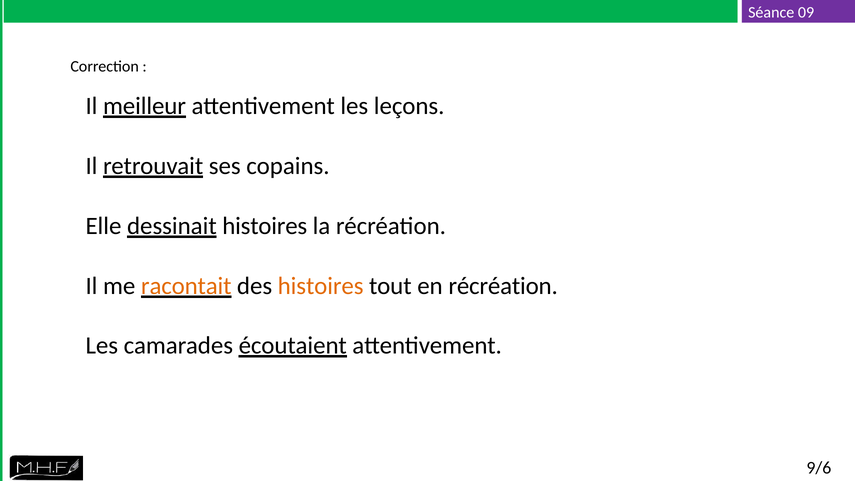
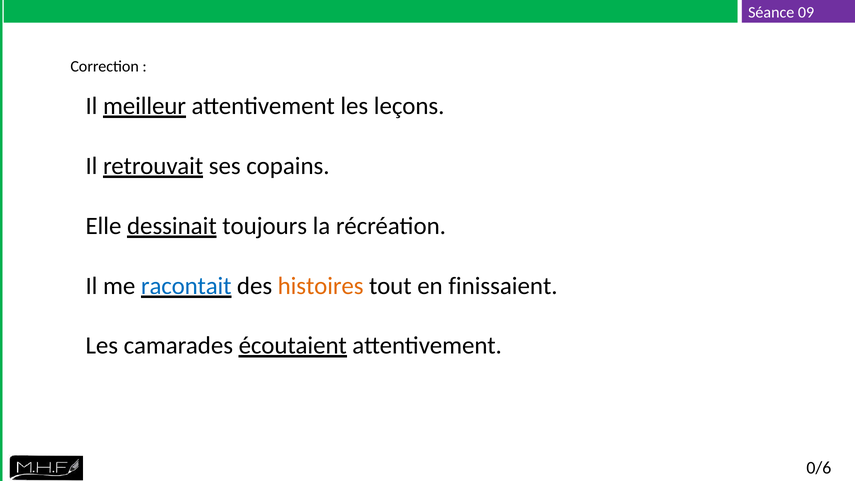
dessinait histoires: histoires -> toujours (265, 226)
racontait colour: orange -> blue (186, 286)
en récréation: récréation -> finissaient (503, 286)
9/6: 9/6 -> 0/6 (819, 468)
